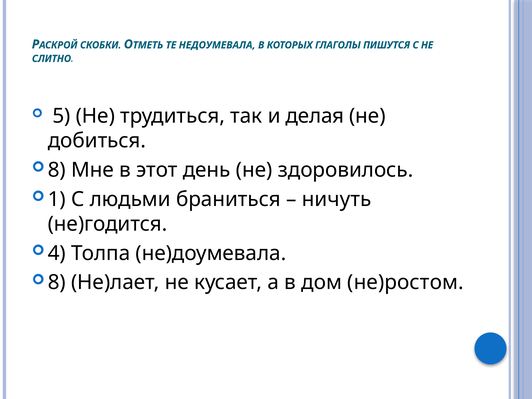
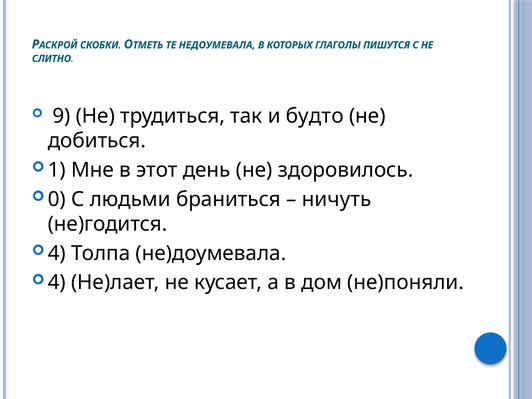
5: 5 -> 9 (61, 116)
делая: делая -> будто (315, 116)
8: 8 -> 1 (57, 170)
1: 1 -> 0 (57, 199)
8: 8 -> 4 (57, 282)
не)ростом: не)ростом -> не)поняли (406, 282)
